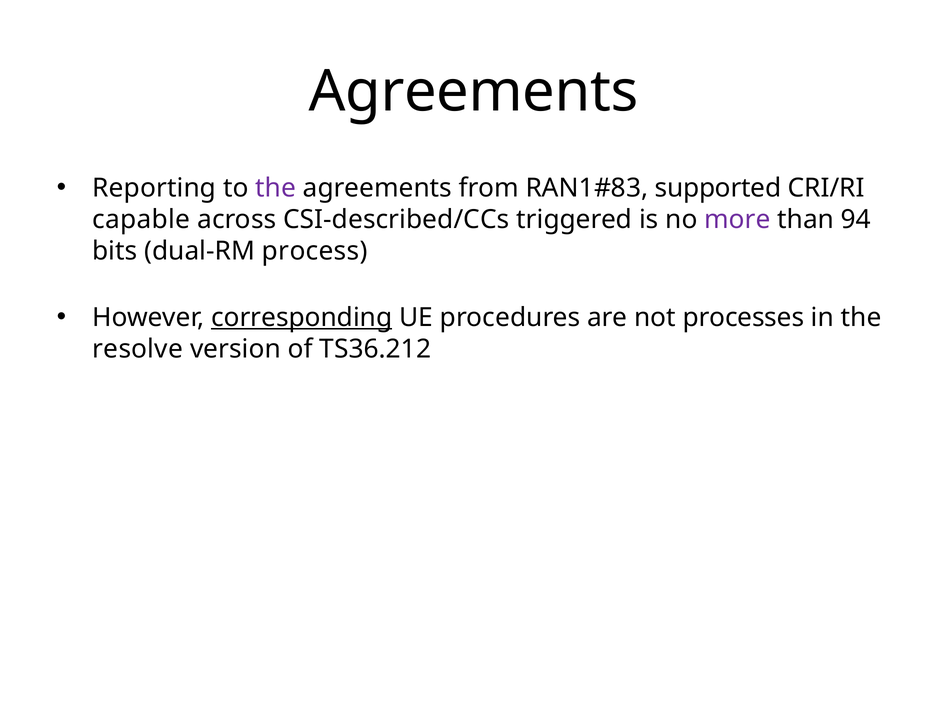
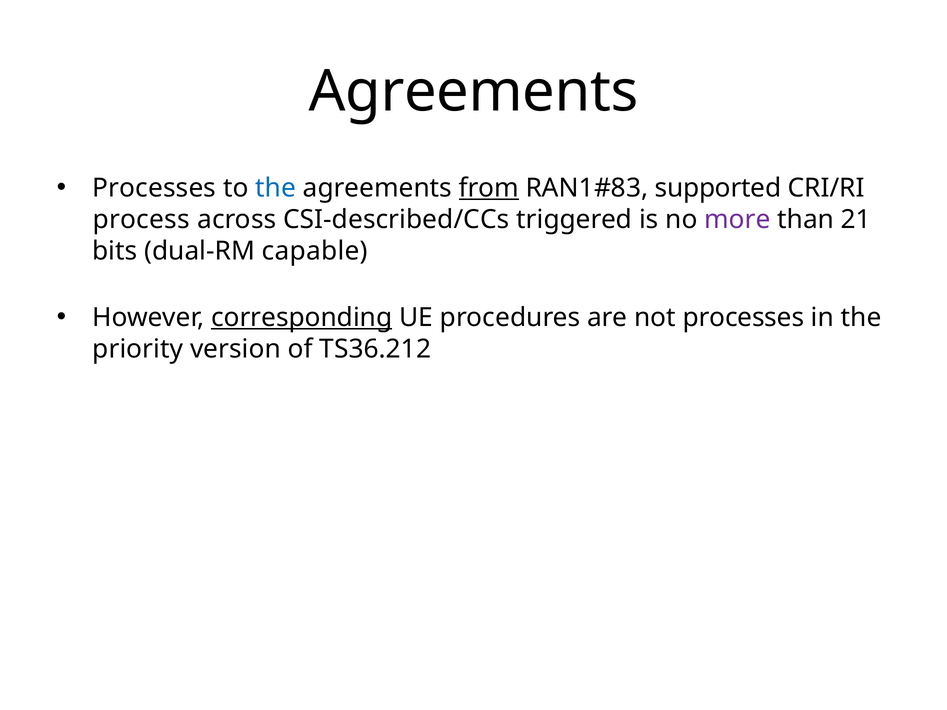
Reporting: Reporting -> Processes (154, 188)
the colour: purple -> blue (276, 188)
from underline: none -> present (489, 188)
capable: capable -> process (141, 220)
94: 94 -> 21 (856, 220)
process: process -> capable (315, 251)
resolve: resolve -> priority (138, 349)
